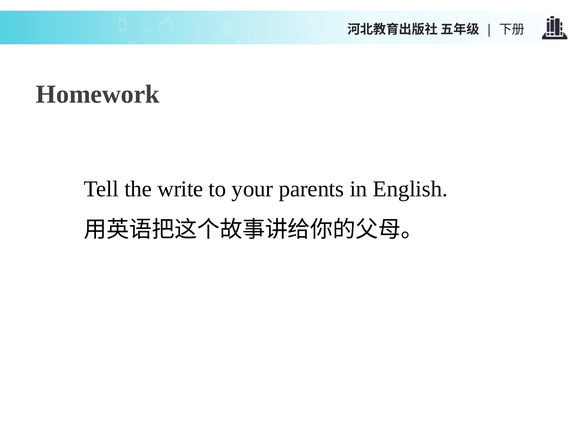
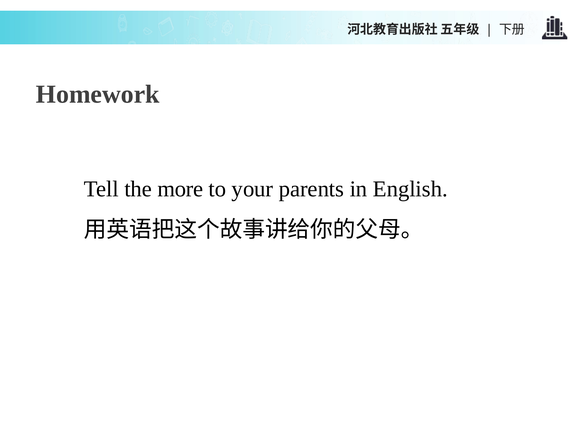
write: write -> more (180, 189)
